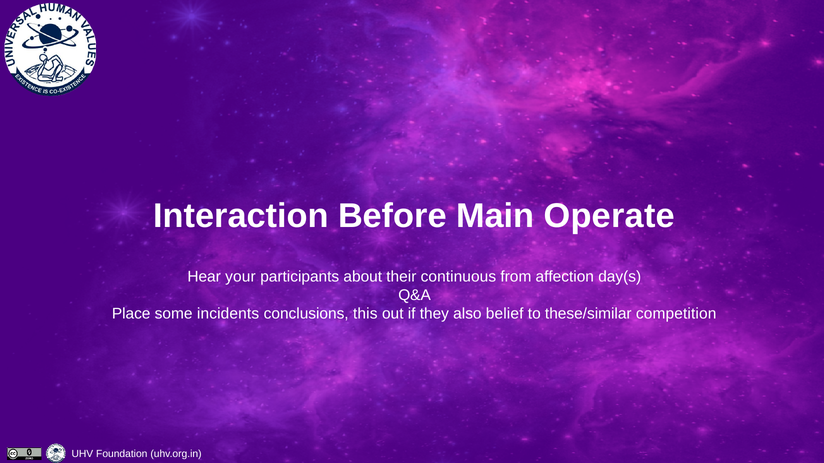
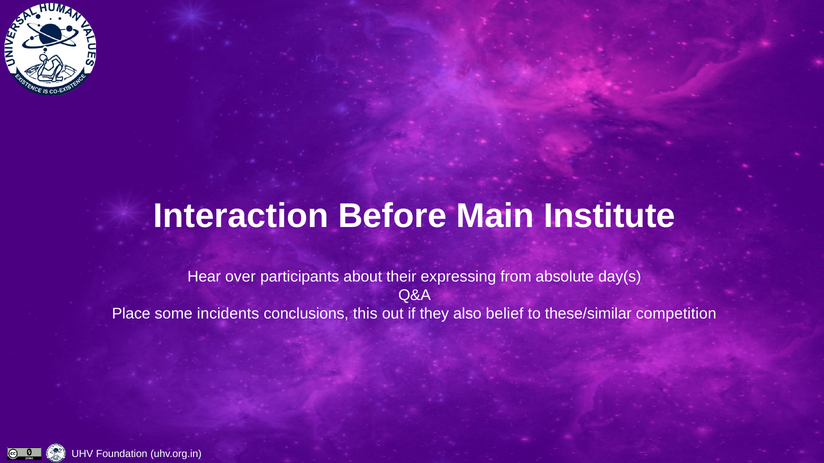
Operate: Operate -> Institute (610, 216)
your: your -> over (240, 277)
continuous: continuous -> expressing (458, 277)
affection: affection -> absolute (565, 277)
